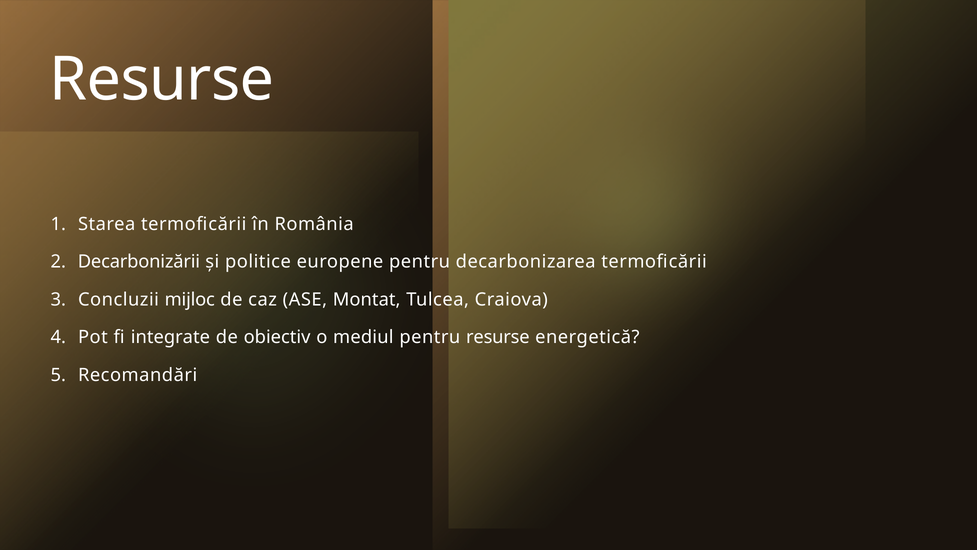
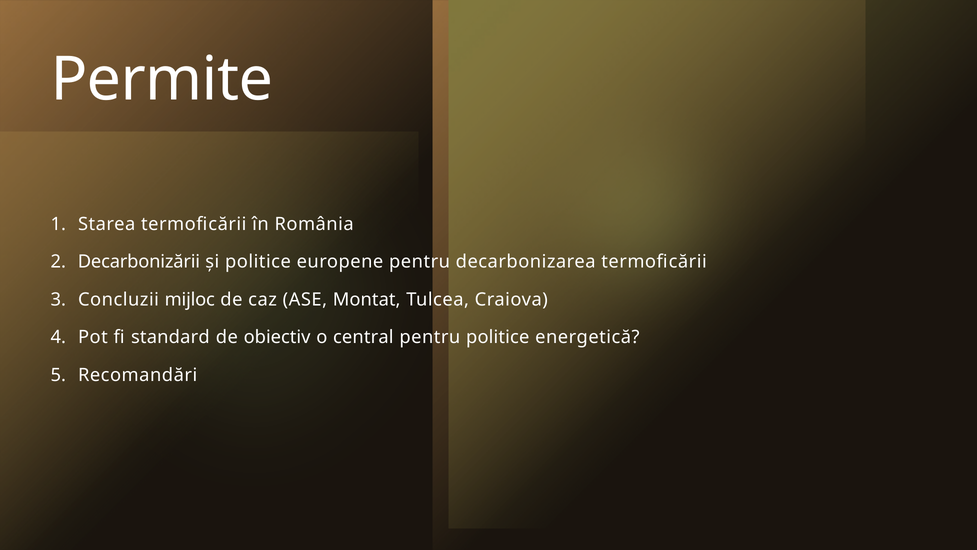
Resurse: Resurse -> Permite (162, 80)
integrate: integrate -> standard (170, 337)
mediul: mediul -> central (363, 337)
pentru resurse: resurse -> politice (498, 337)
